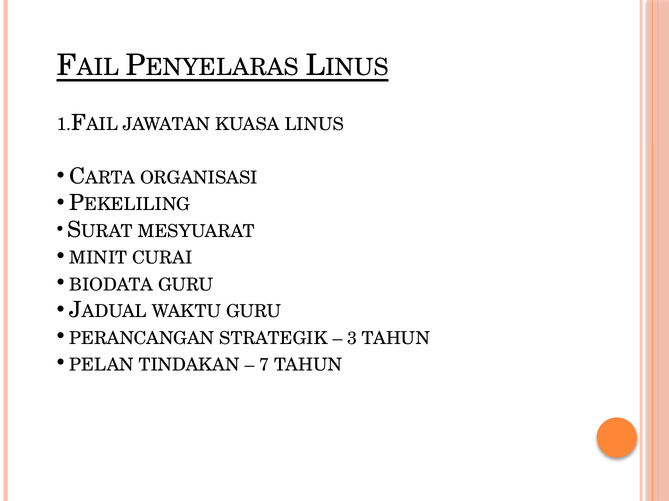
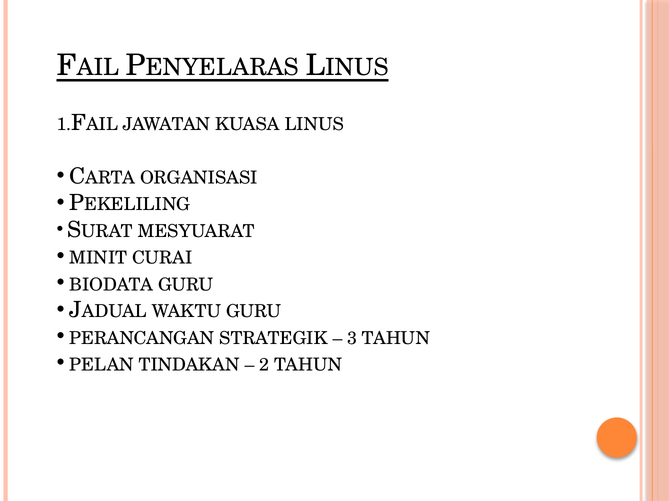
7: 7 -> 2 (264, 365)
